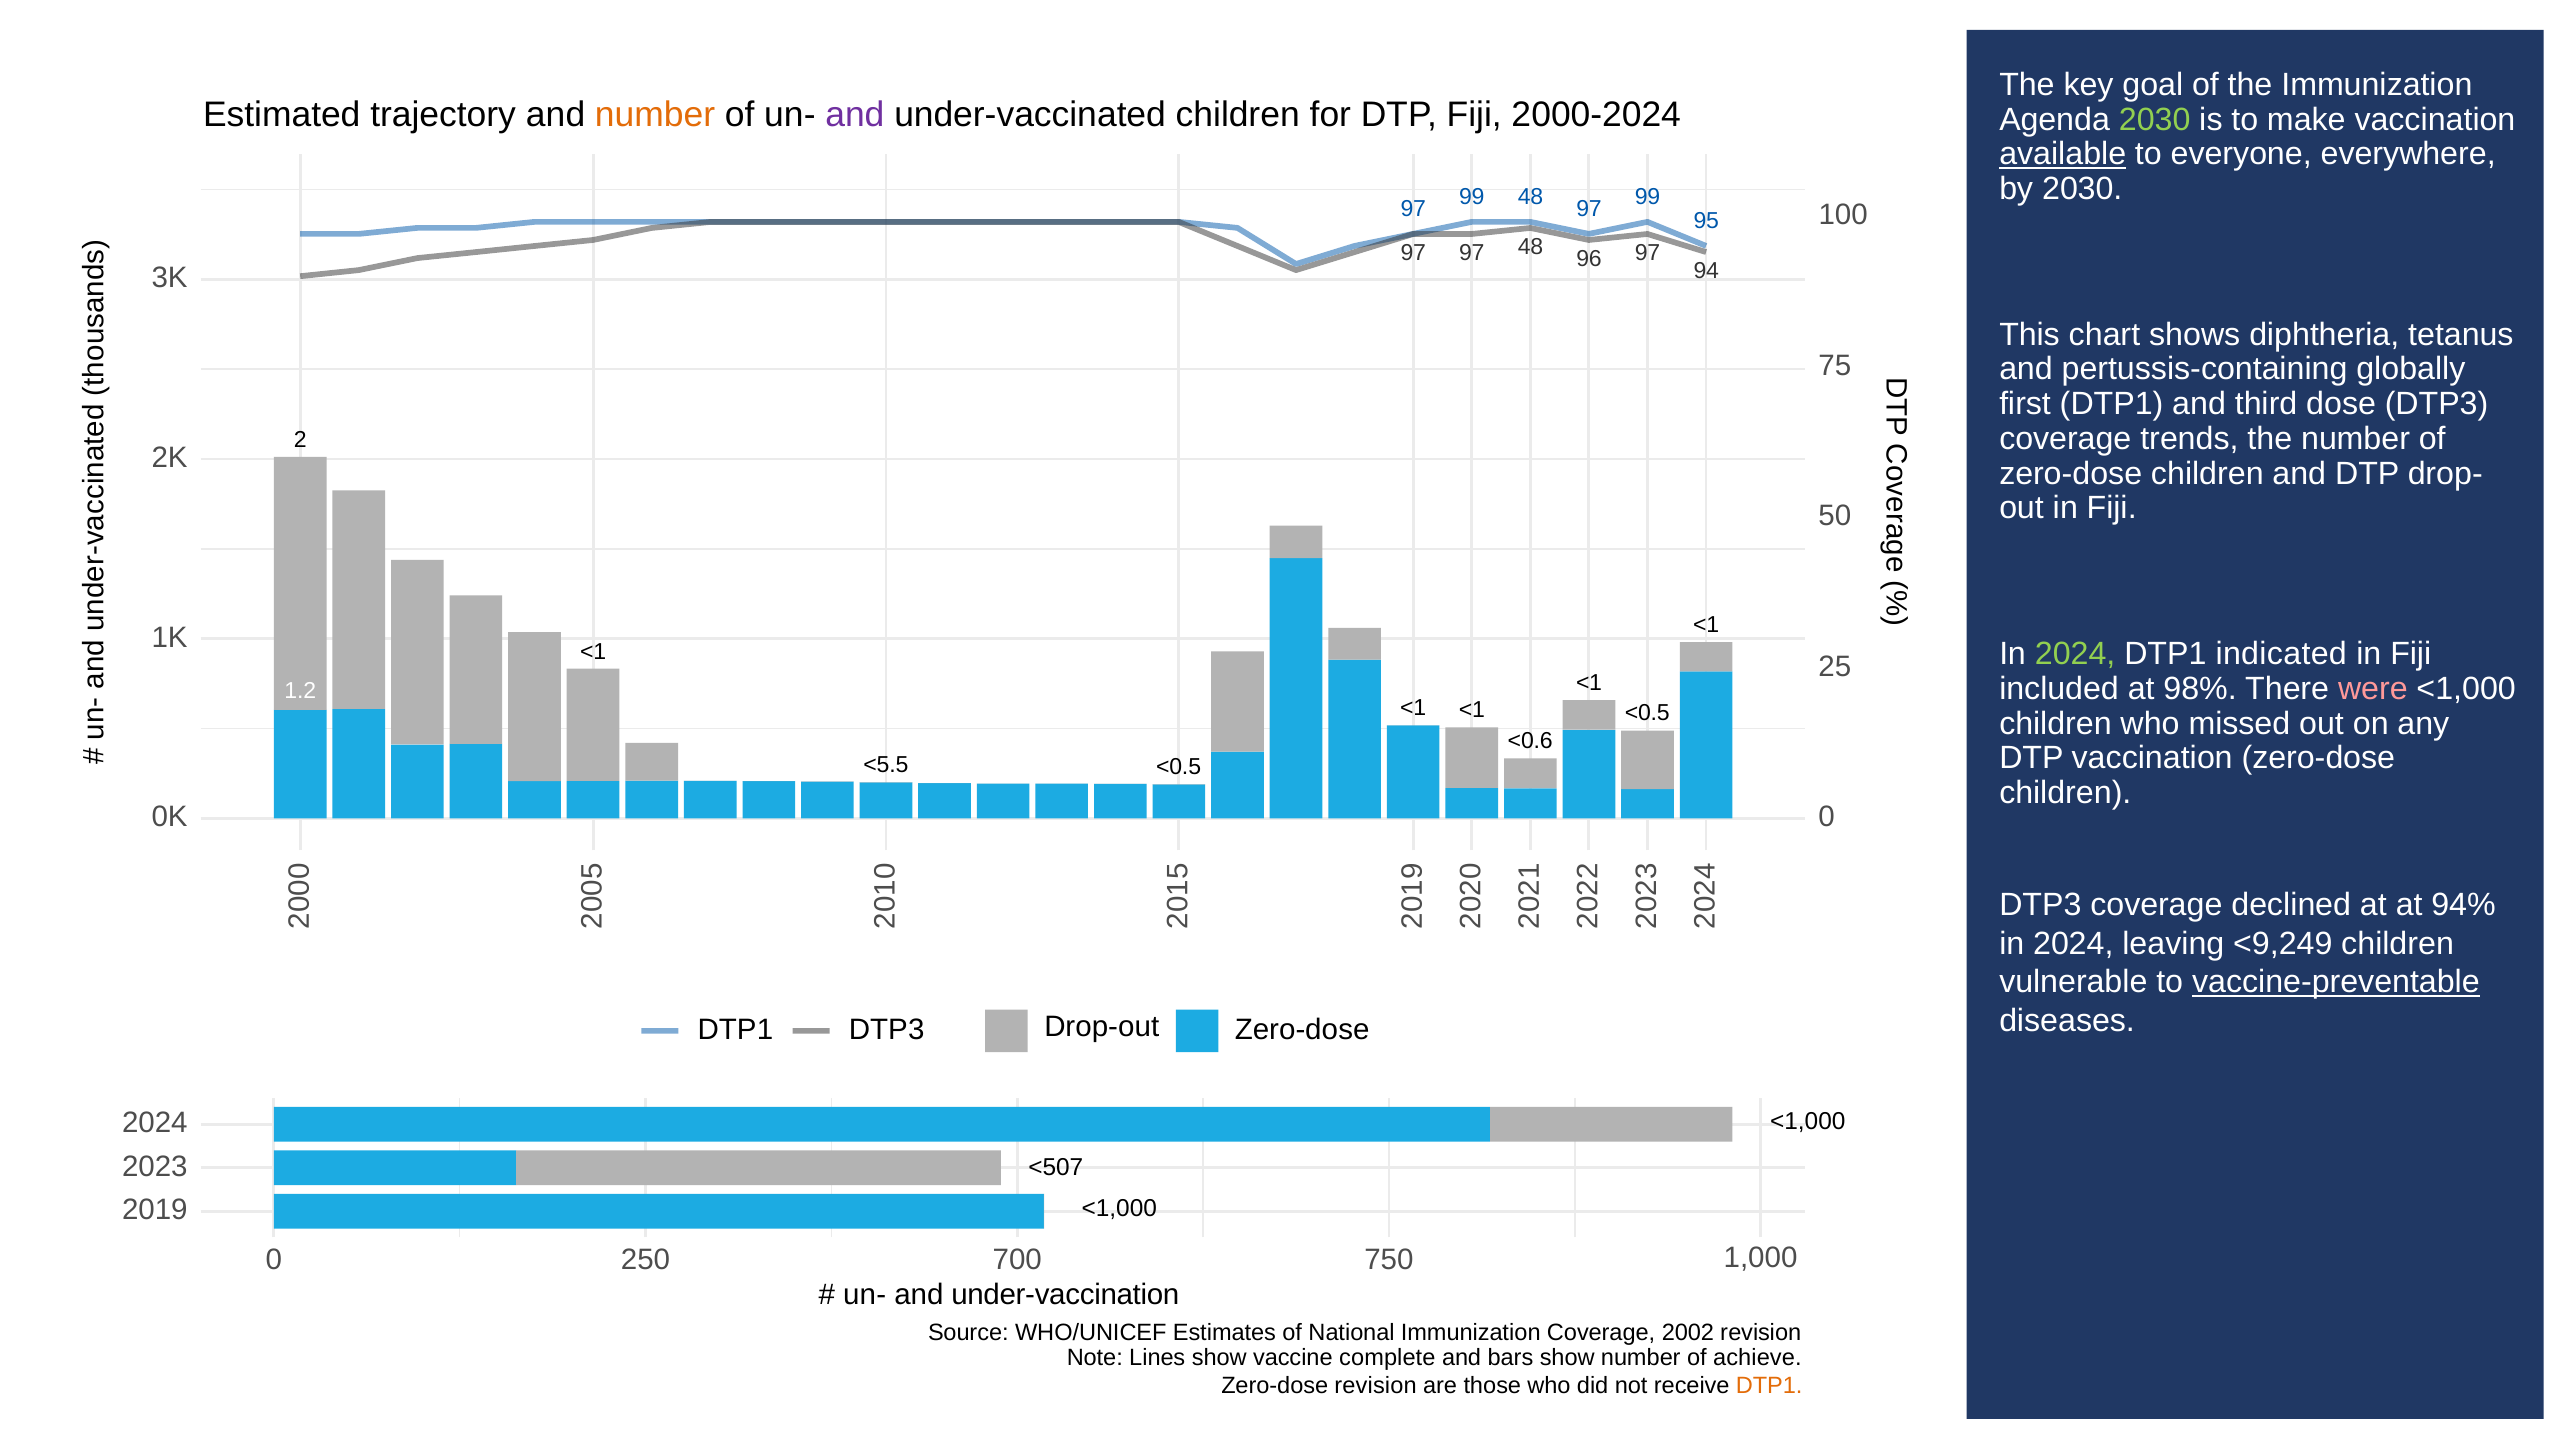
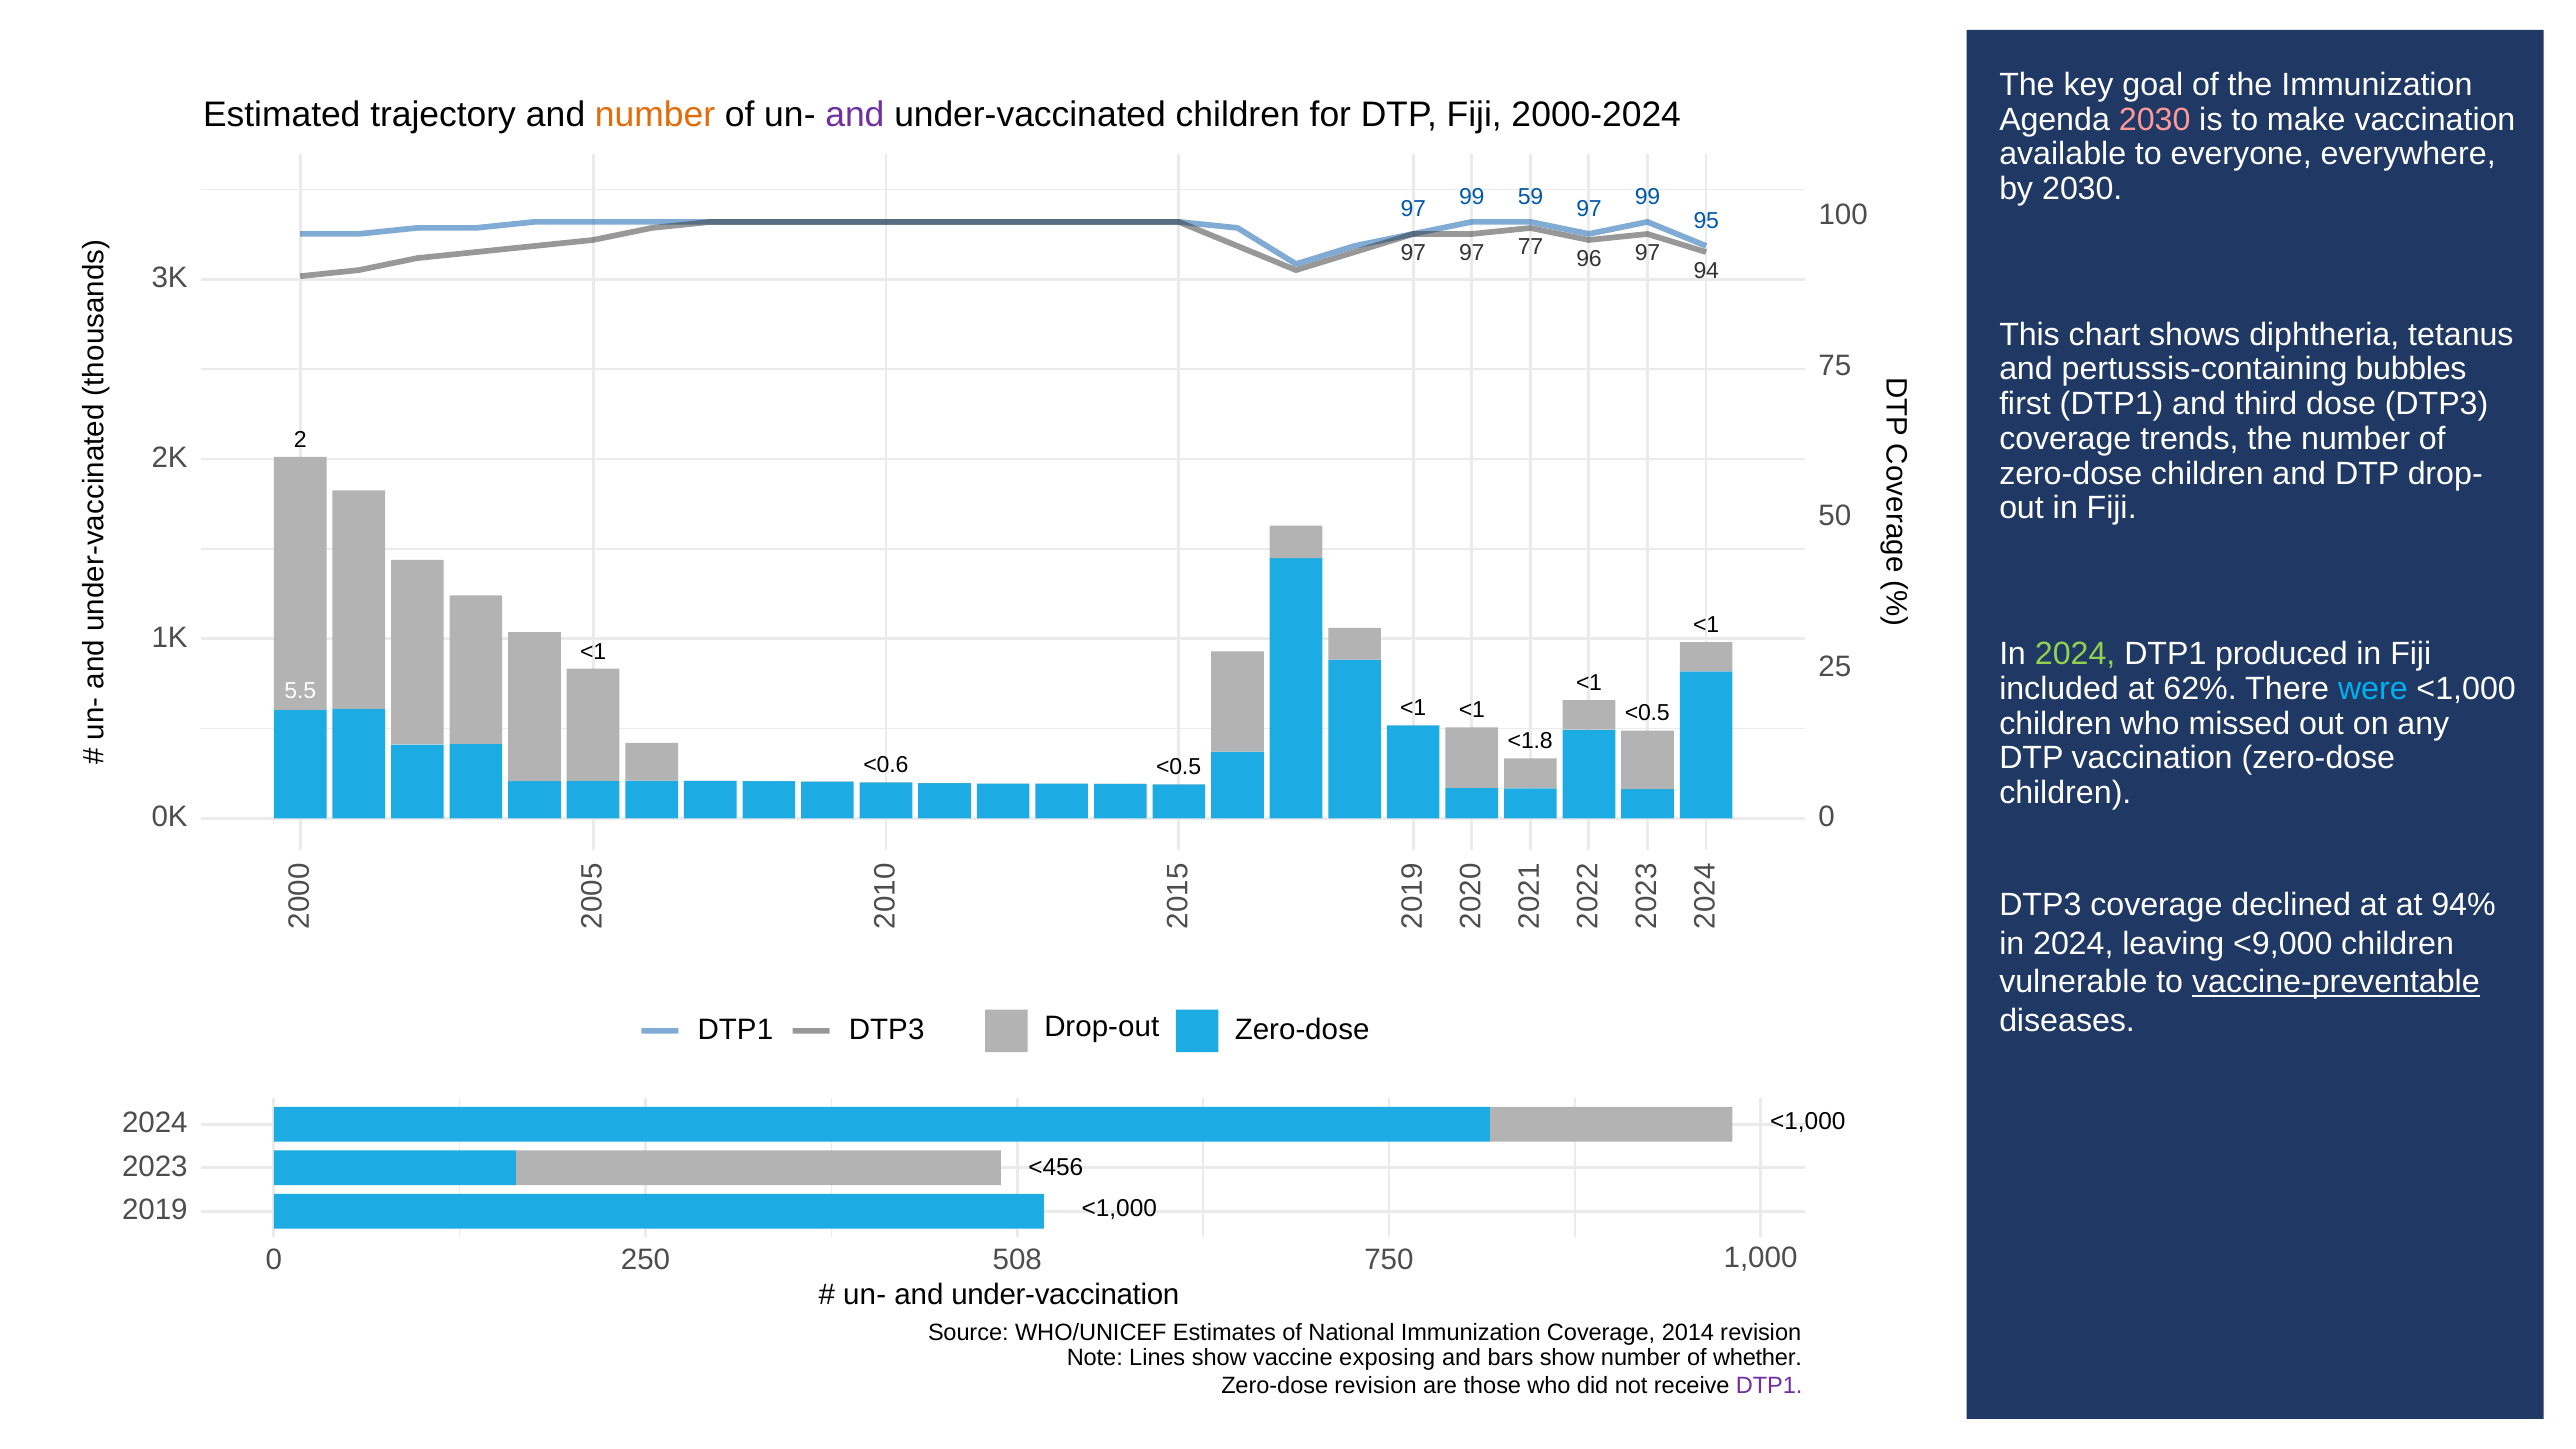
2030 colour: light green -> pink (2155, 119)
available underline: present -> none (2063, 154)
99 48: 48 -> 59 (1531, 196)
97 48: 48 -> 77 (1531, 247)
globally: globally -> bubbles (2411, 369)
indicated: indicated -> produced (2281, 654)
98%: 98% -> 62% (2200, 689)
were colour: pink -> light blue (2373, 689)
1.2: 1.2 -> 5.5 (300, 691)
<0.6: <0.6 -> <1.8 (1530, 741)
<5.5: <5.5 -> <0.6 (886, 765)
<9,249: <9,249 -> <9,000 (2283, 944)
<507: <507 -> <456 (1056, 1167)
700: 700 -> 508 (1017, 1260)
2002: 2002 -> 2014 (1688, 1332)
complete: complete -> exposing (1387, 1358)
achieve: achieve -> whether (1758, 1358)
DTP1 colour: orange -> purple (1769, 1386)
